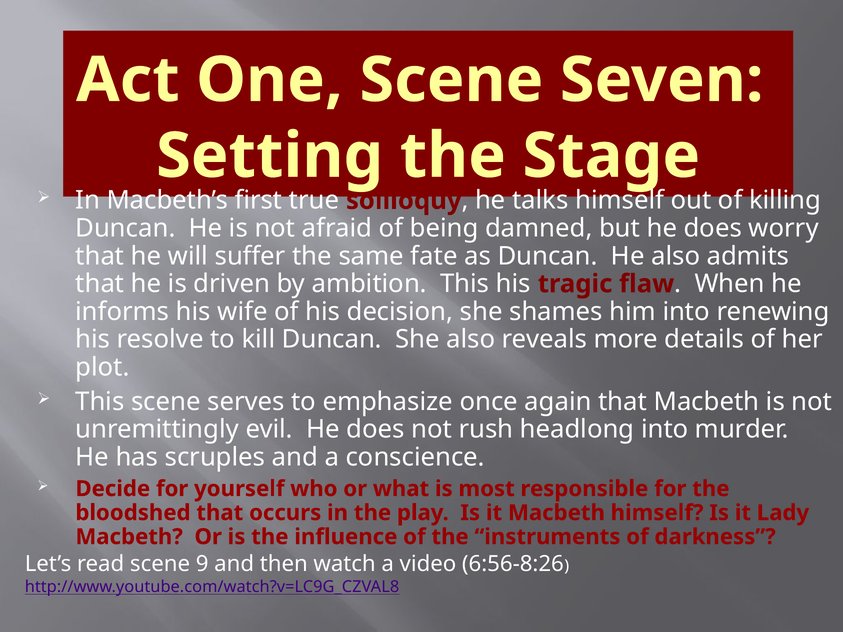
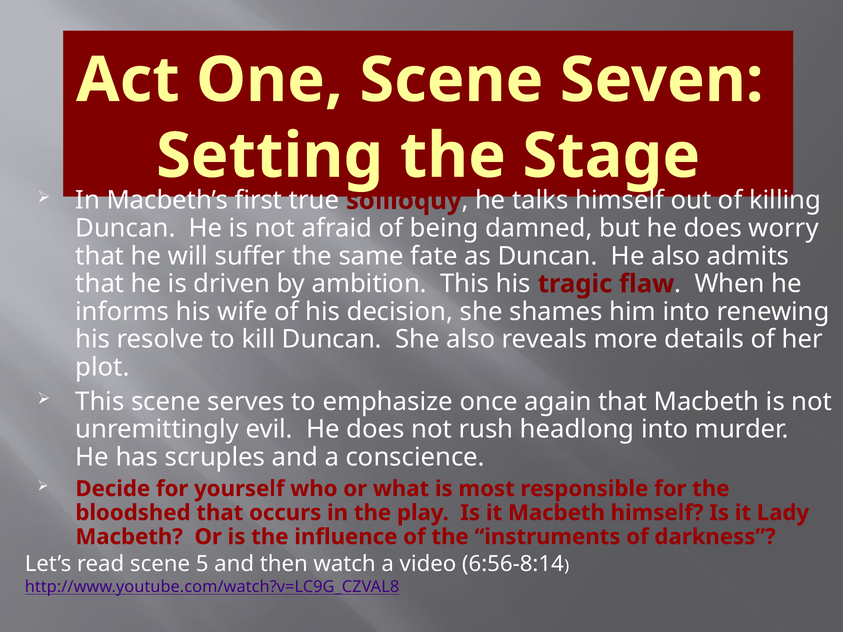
9: 9 -> 5 (202, 564)
6:56-8:26: 6:56-8:26 -> 6:56-8:14 (513, 564)
